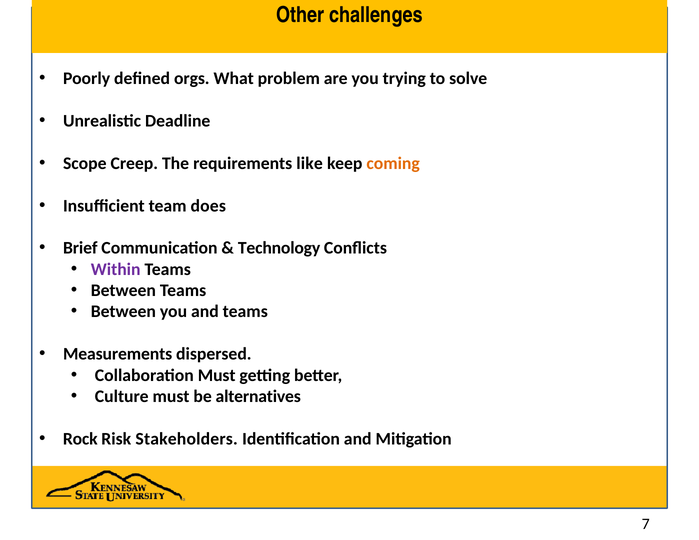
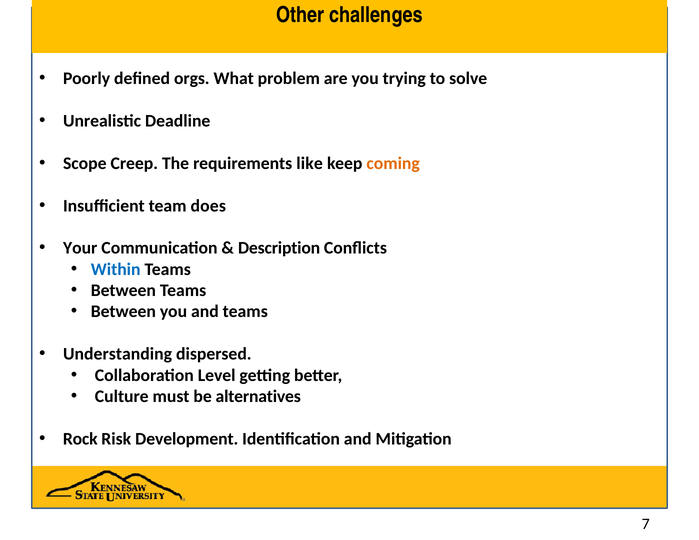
Brief: Brief -> Your (80, 248)
Technology: Technology -> Description (279, 248)
Within colour: purple -> blue (116, 269)
Measurements: Measurements -> Understanding (118, 354)
Collaboration Must: Must -> Level (217, 375)
Stakeholders: Stakeholders -> Development (187, 439)
